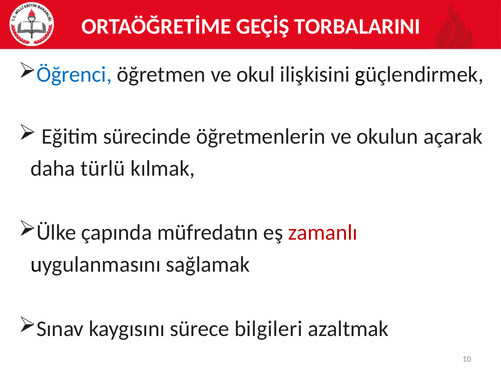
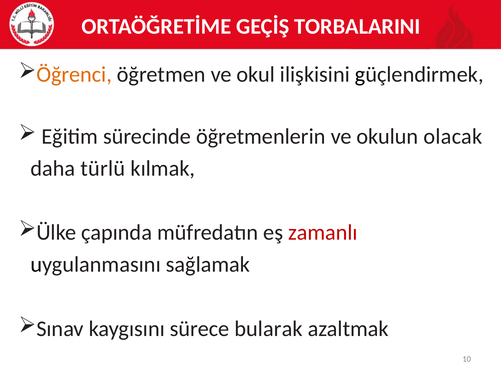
Öğrenci colour: blue -> orange (74, 74)
açarak: açarak -> olacak (453, 136)
bilgileri: bilgileri -> bularak (269, 328)
